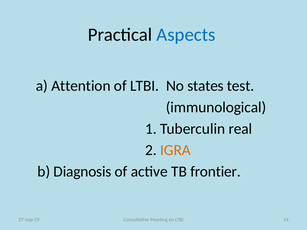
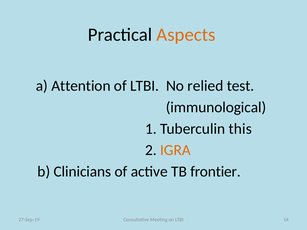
Aspects colour: blue -> orange (186, 35)
states: states -> relied (205, 86)
real: real -> this (240, 129)
Diagnosis: Diagnosis -> Clinicians (82, 172)
